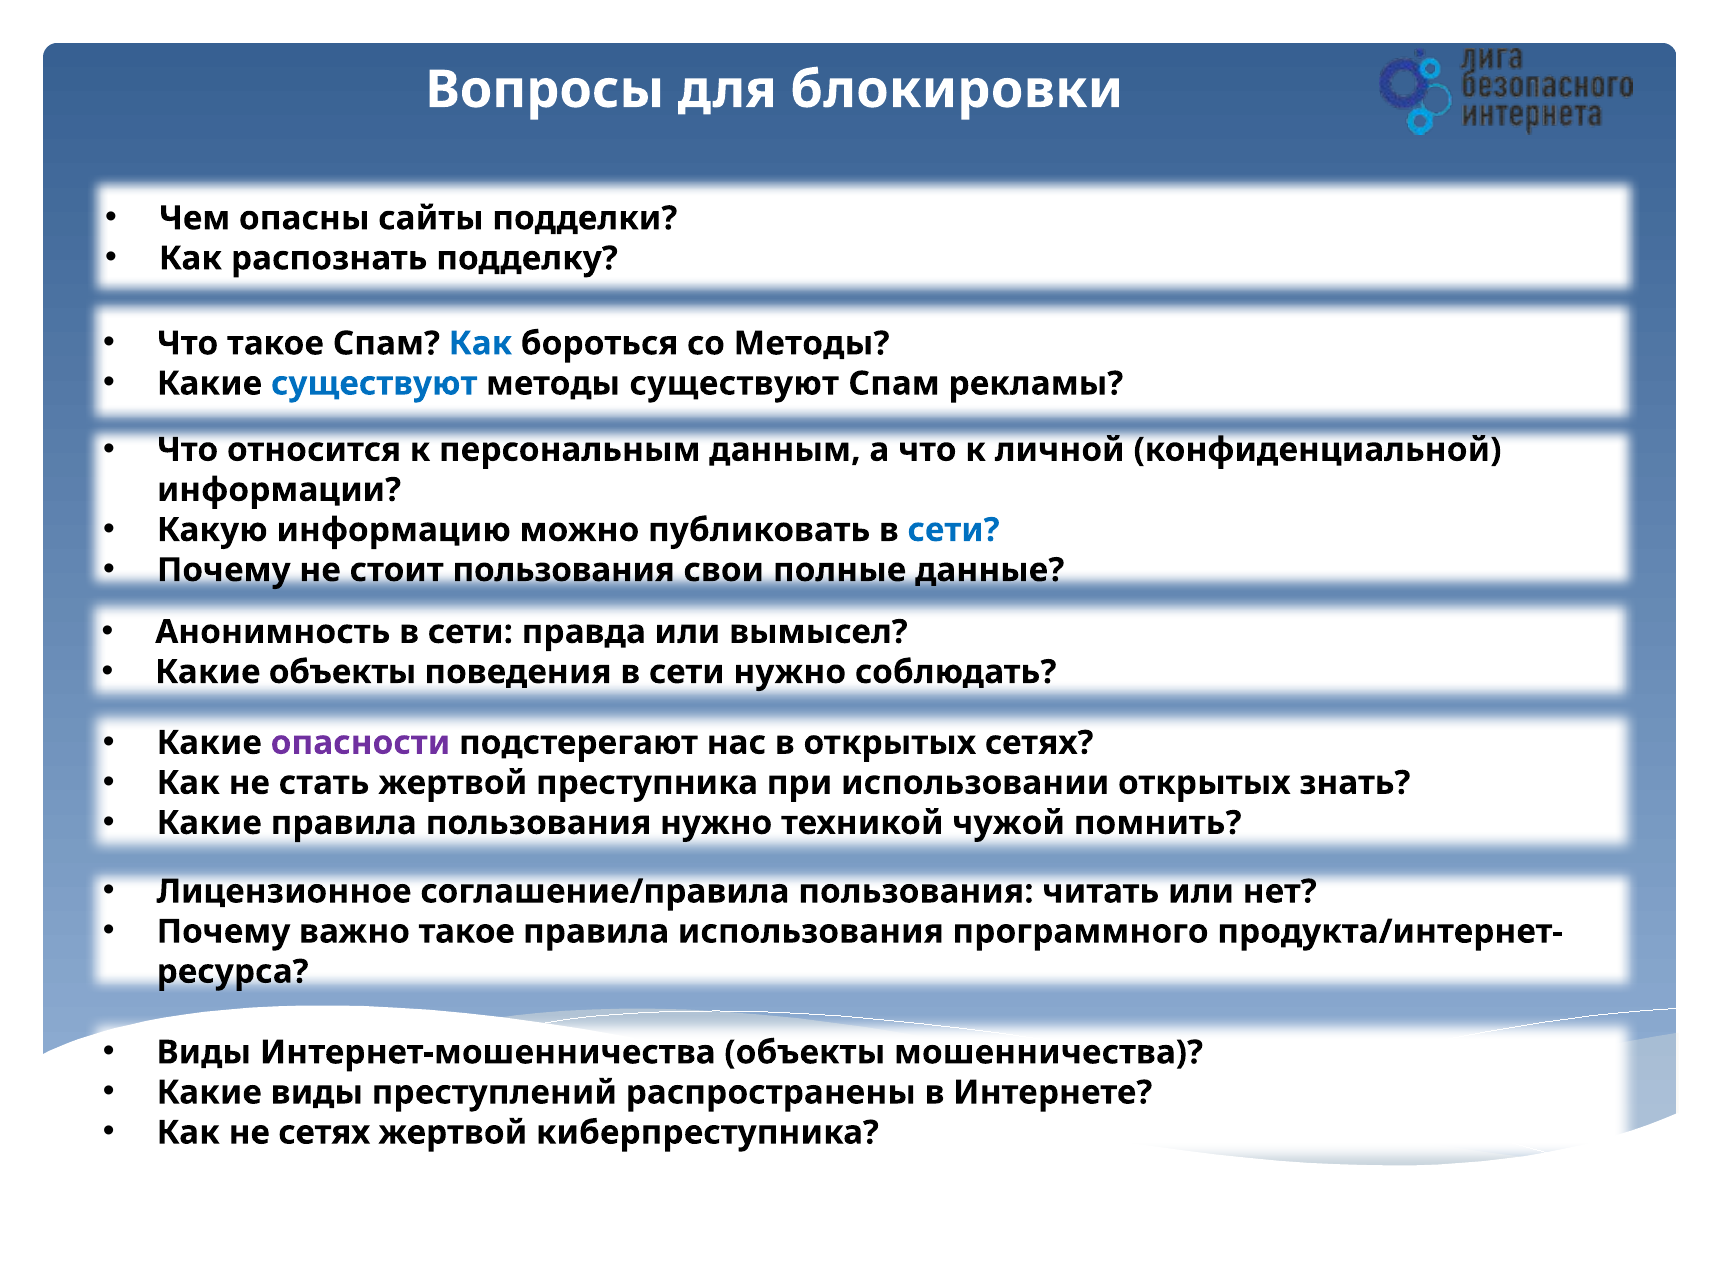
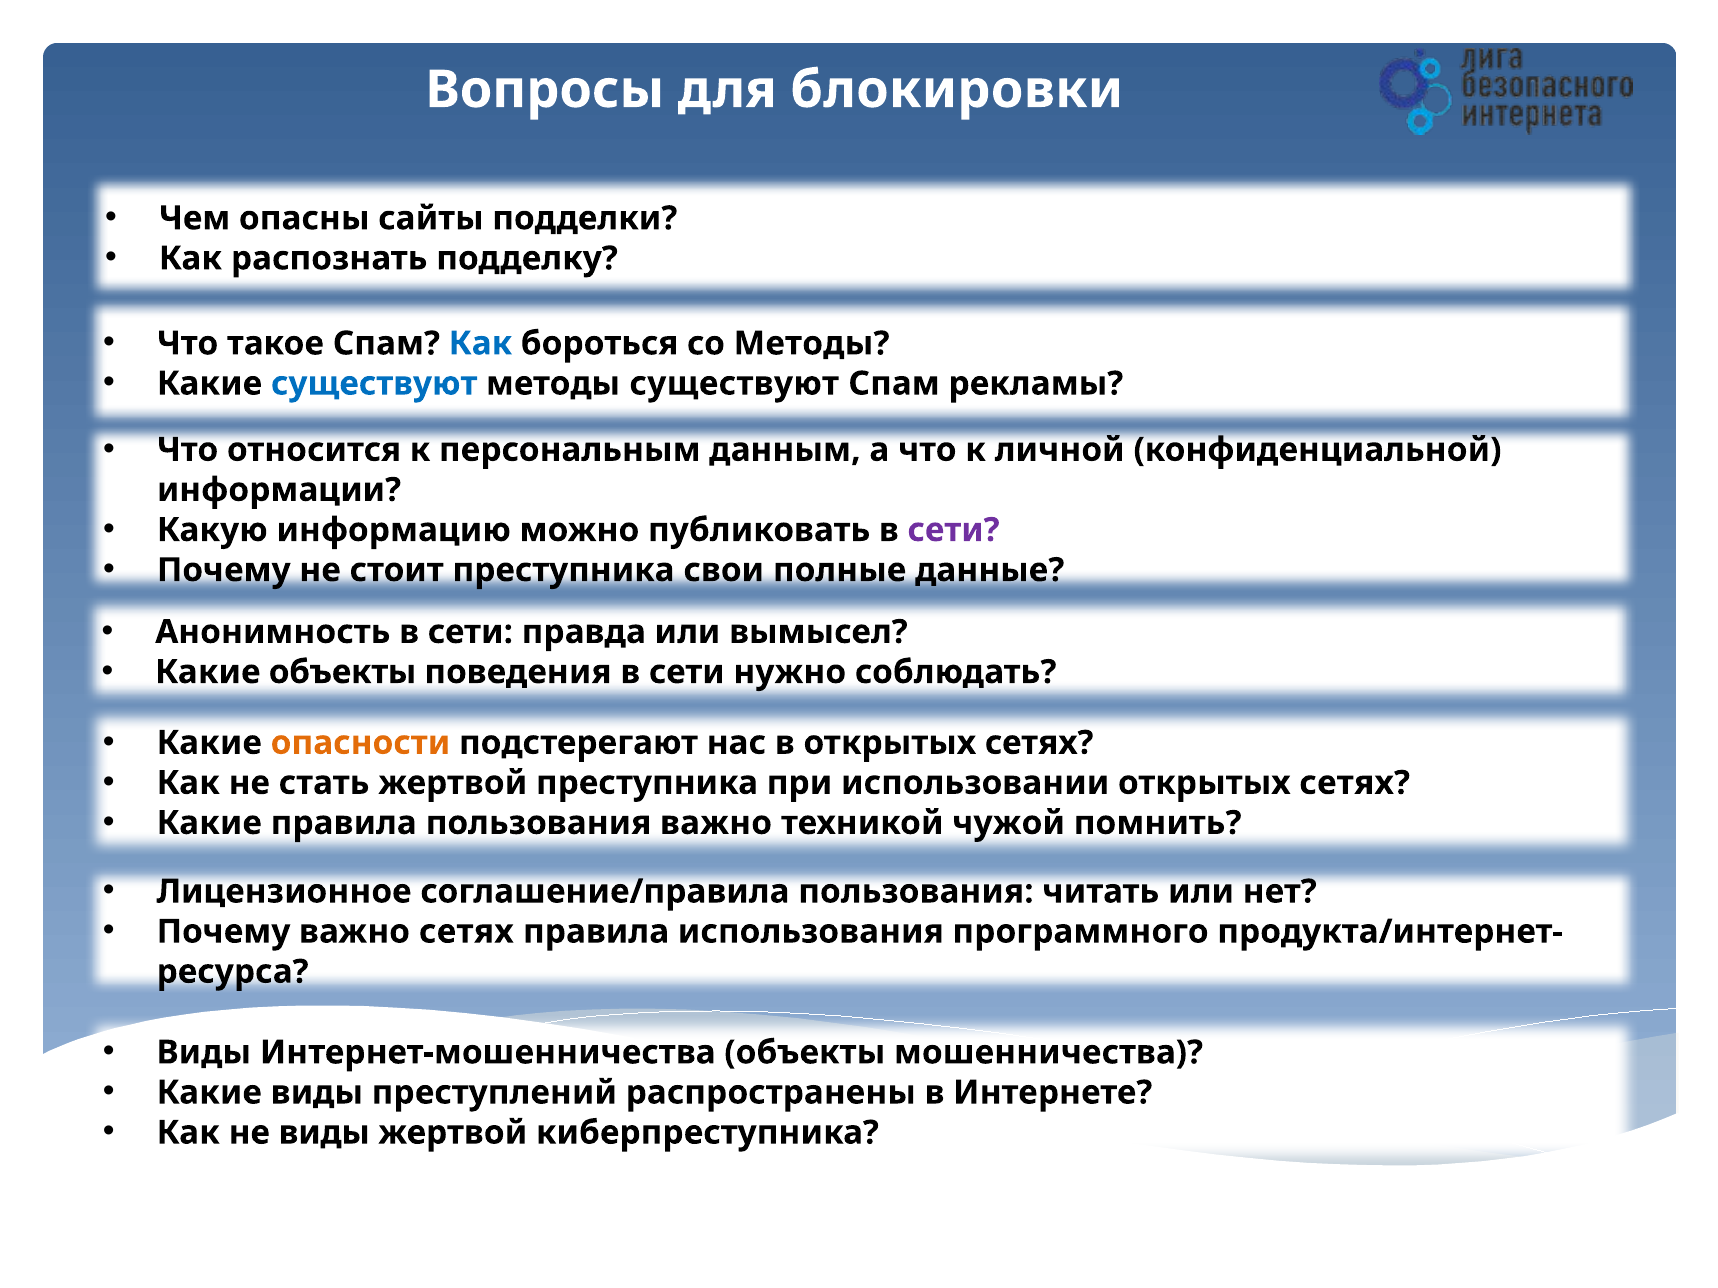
сети colour: blue -> purple (954, 530)
стоит пользования: пользования -> преступника (564, 570)
опасности colour: purple -> orange (360, 743)
использовании открытых знать: знать -> сетях (1355, 783)
пользования нужно: нужно -> важно (716, 823)
важно такое: такое -> сетях (466, 932)
не сетях: сетях -> виды (324, 1133)
